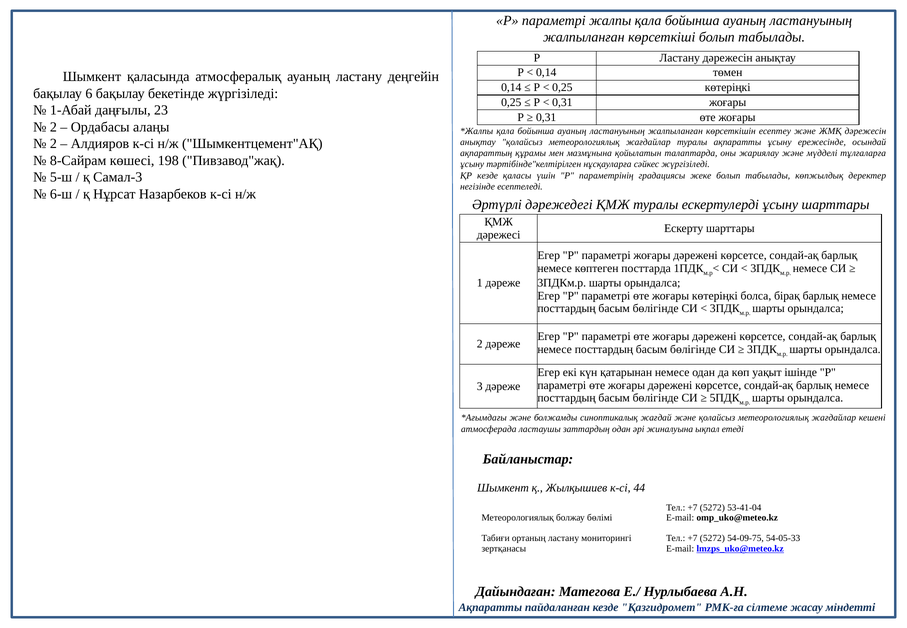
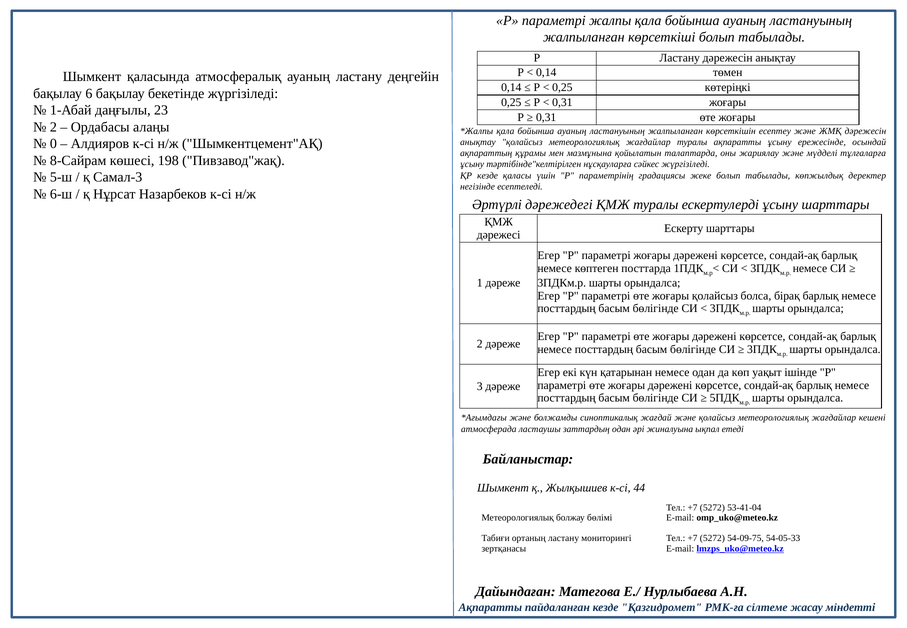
2: 2 -> 0 (53, 144)
жоғары көтеріңкі: көтеріңкі -> қолайсыз (715, 296)
